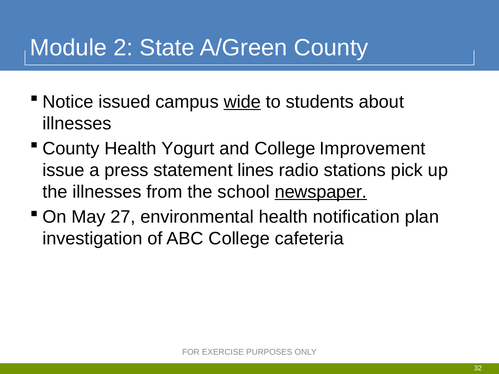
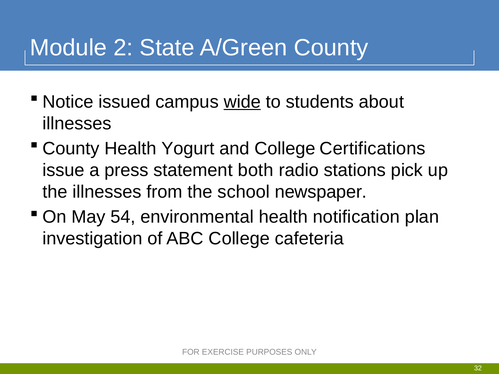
Improvement: Improvement -> Certifications (373, 149)
lines: lines -> both (256, 170)
newspaper underline: present -> none (321, 192)
27: 27 -> 54 (123, 217)
